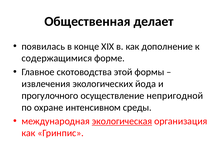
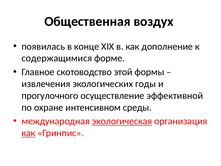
делает: делает -> воздух (153, 21)
скотоводства: скотоводства -> скотоводство (84, 72)
йода: йода -> годы (146, 84)
непригодной: непригодной -> эффективной (175, 95)
как underline: none -> present (28, 133)
